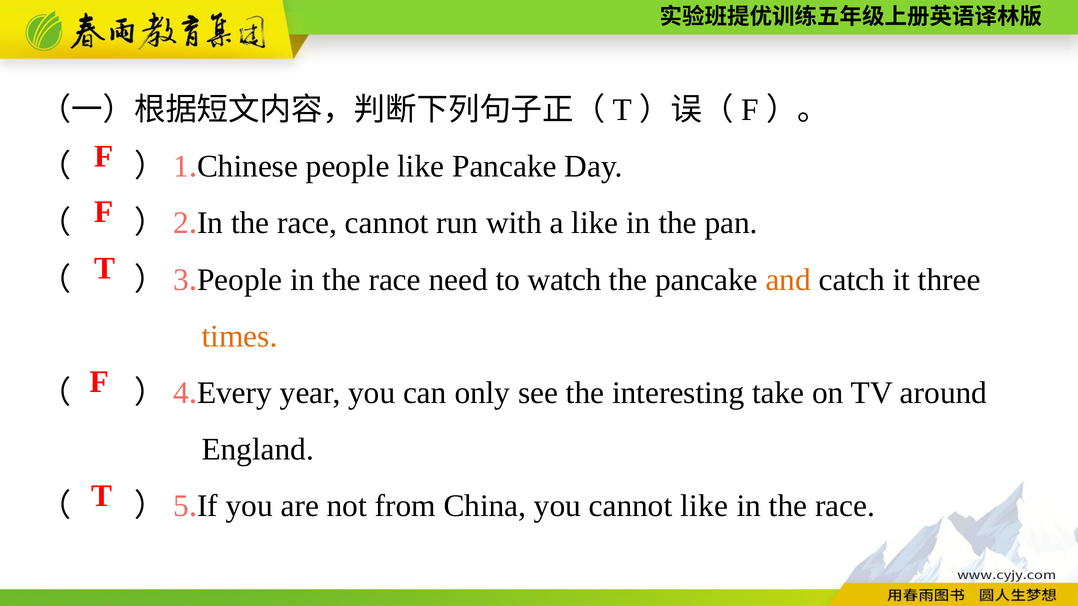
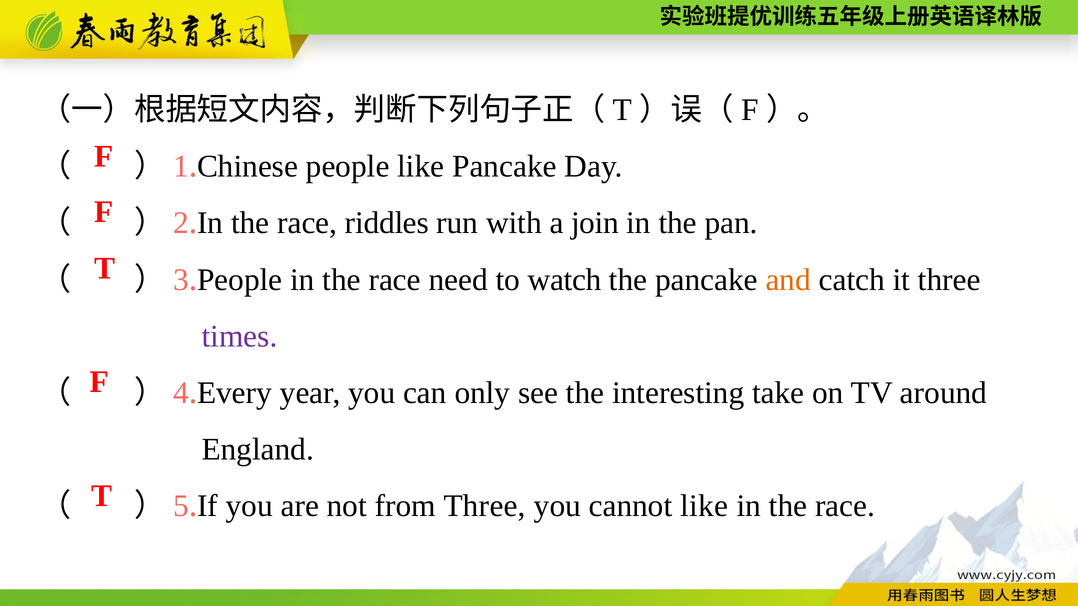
race cannot: cannot -> riddles (387, 223)
a like: like -> join (595, 223)
times colour: orange -> purple (240, 337)
from China: China -> Three (485, 506)
